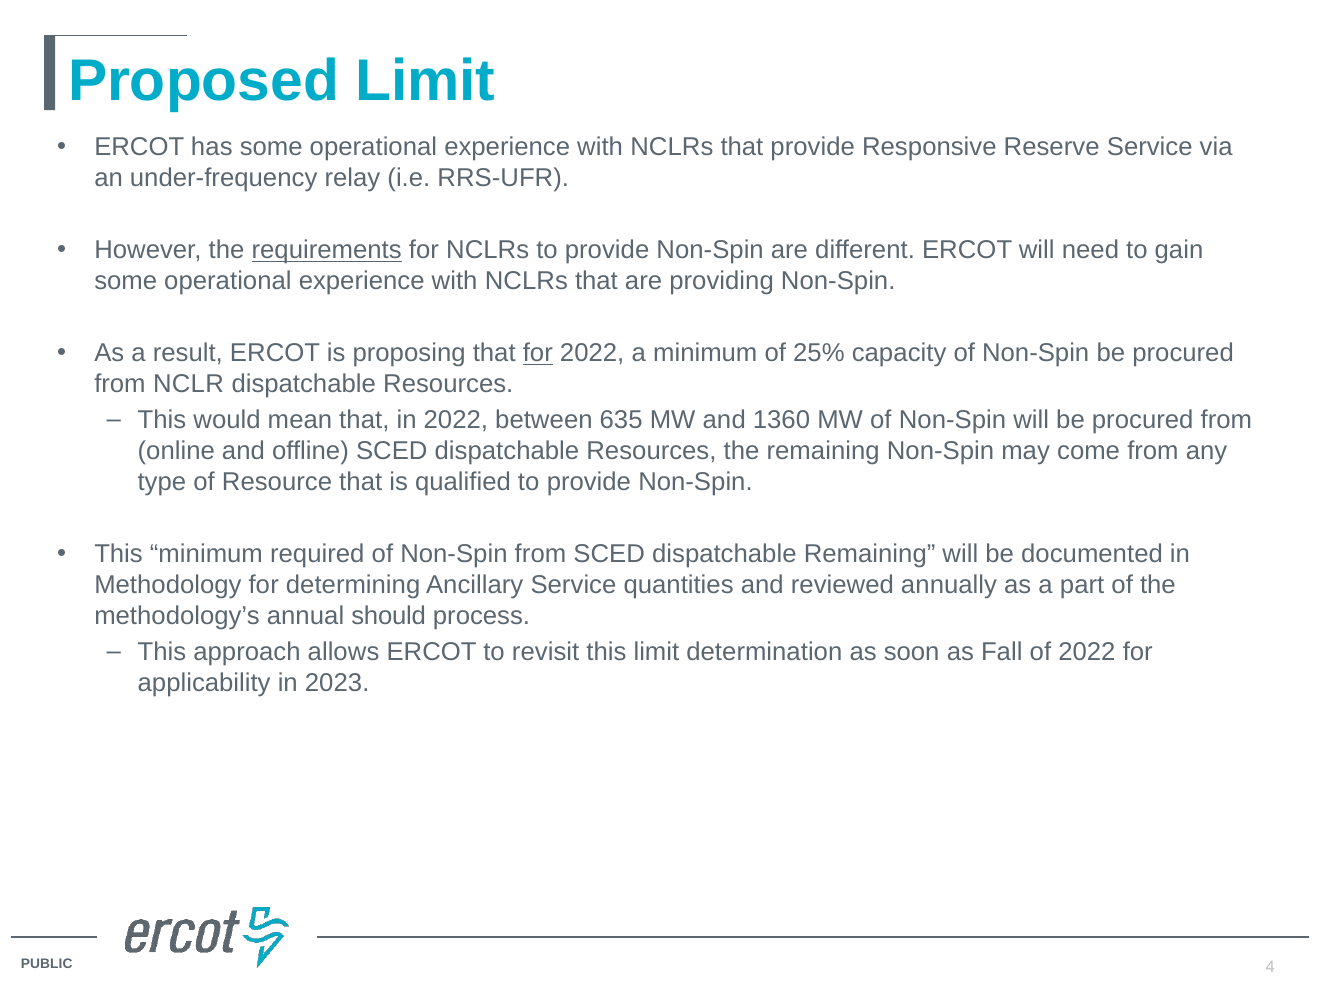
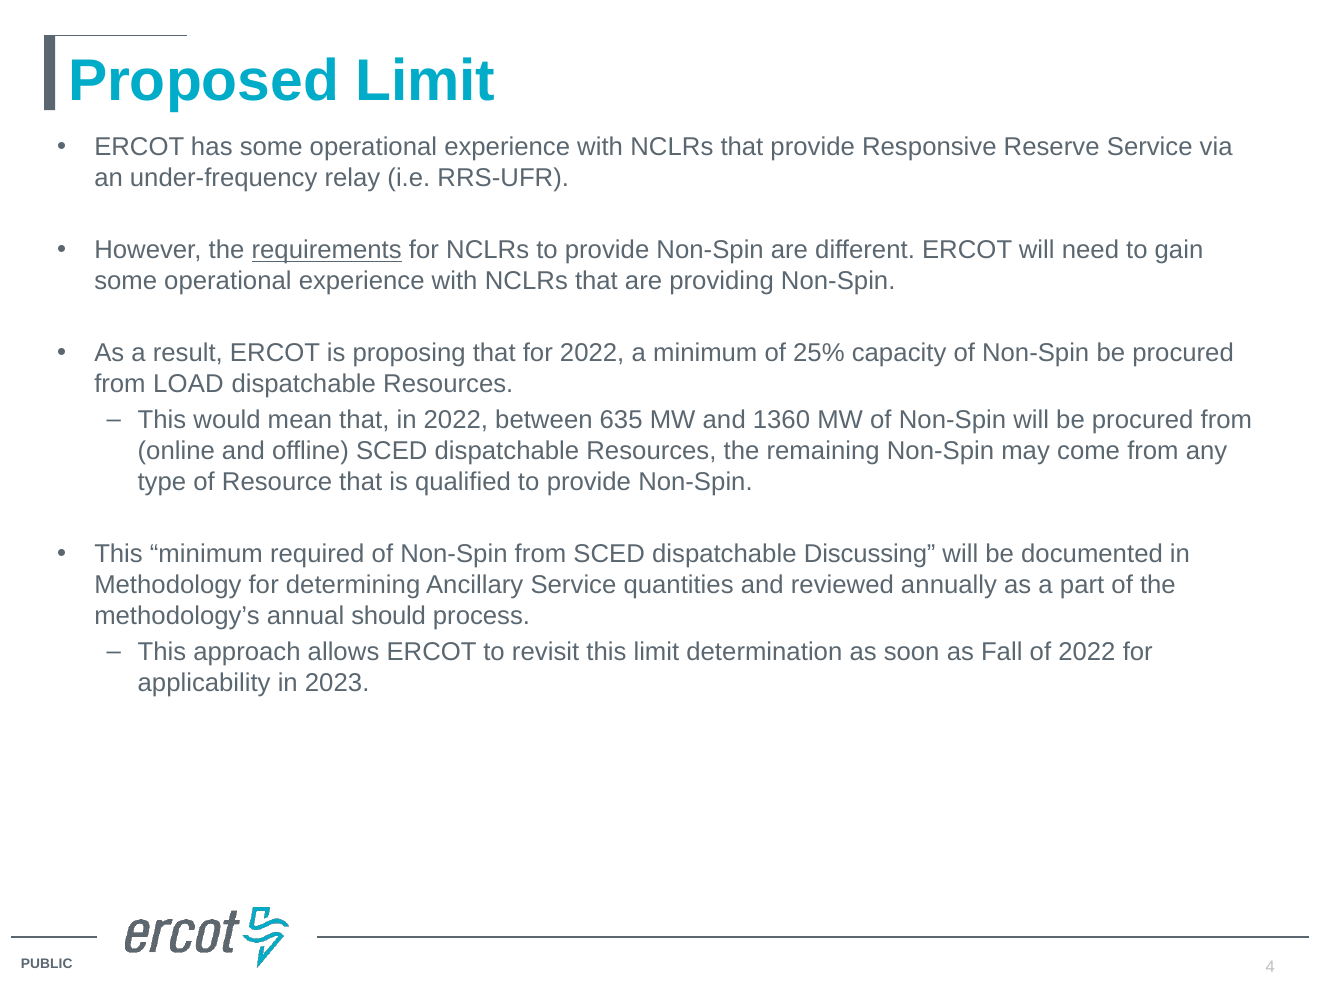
for underline: present -> none (538, 353)
NCLR: NCLR -> LOAD (188, 384)
dispatchable Remaining: Remaining -> Discussing (870, 554)
